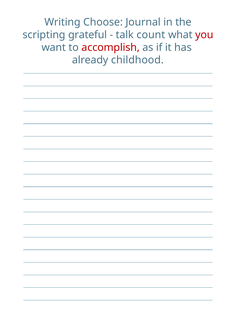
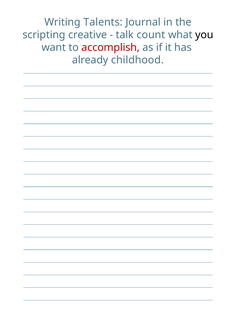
Choose: Choose -> Talents (103, 22)
grateful: grateful -> creative (88, 35)
you colour: red -> black (204, 35)
